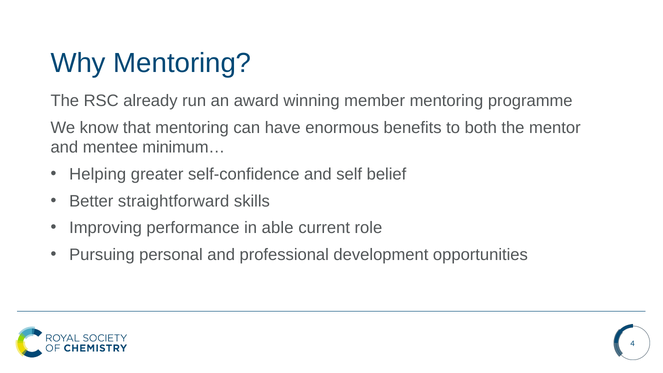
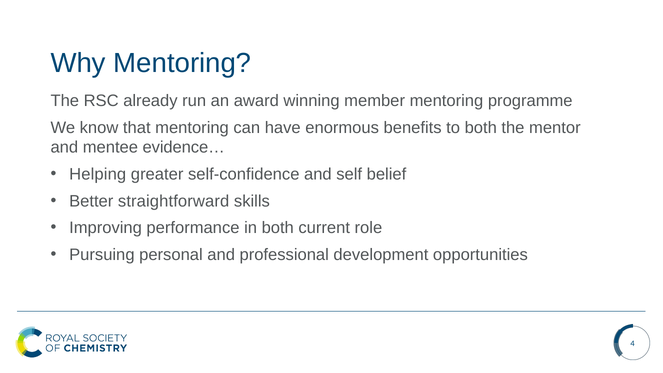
minimum…: minimum… -> evidence… (184, 147)
in able: able -> both (278, 228)
